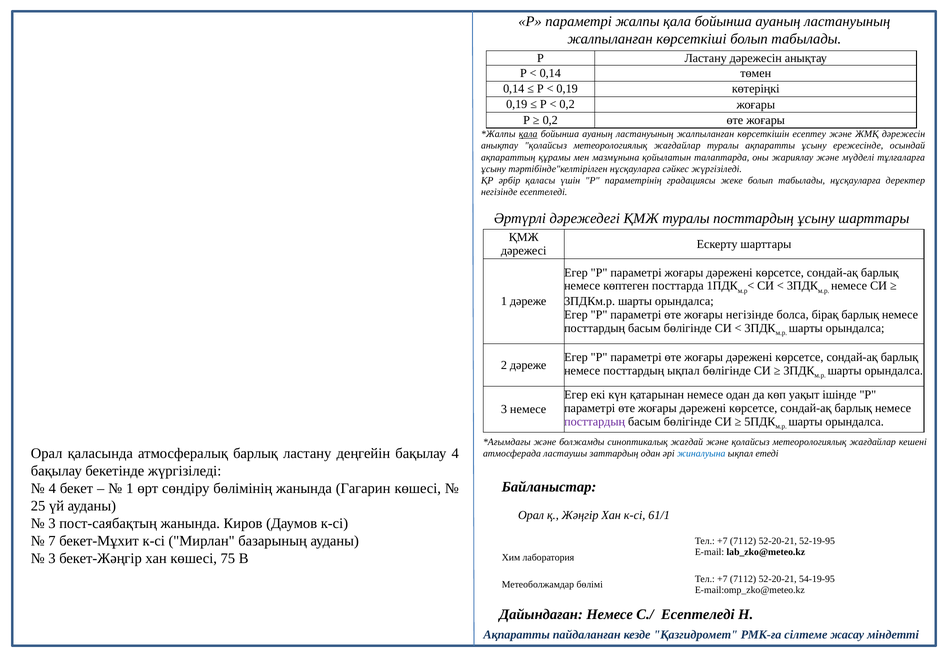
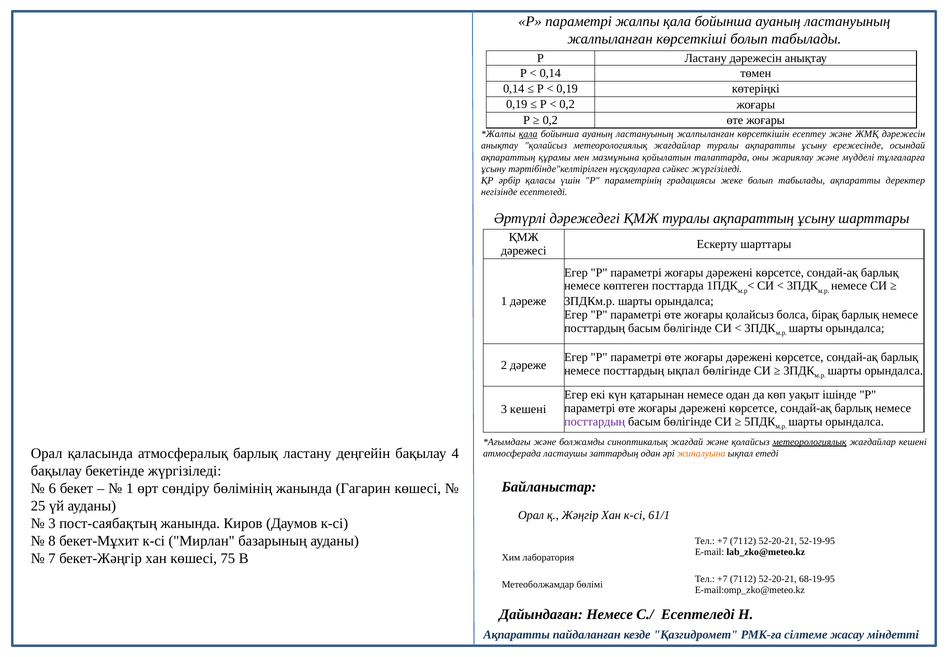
табылады нұсқауларға: нұсқауларға -> ақпаратты (855, 180)
туралы посттардың: посттардың -> ақпараттың (754, 218)
жоғары негізінде: негізінде -> қолайсыз (750, 314)
3 немесе: немесе -> кешені (528, 409)
метеорологиялық underline: none -> present (810, 441)
жиналуына colour: blue -> orange (701, 453)
4: 4 -> 6 (52, 488)
7: 7 -> 8 (52, 541)
3: 3 -> 7 (52, 558)
54-19-95: 54-19-95 -> 68-19-95 (817, 578)
